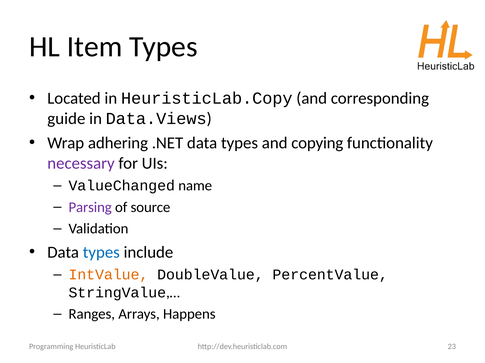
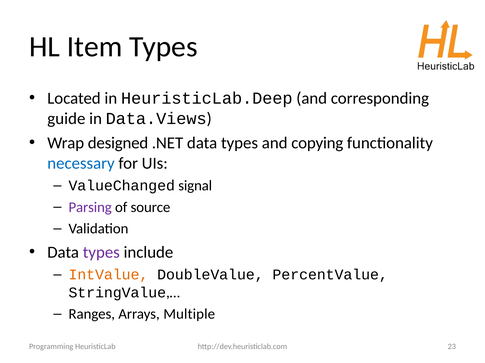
HeuristicLab.Copy: HeuristicLab.Copy -> HeuristicLab.Deep (207, 99)
adhering: adhering -> designed (118, 143)
necessary colour: purple -> blue (81, 164)
name: name -> signal (195, 186)
types colour: blue -> purple (101, 253)
Happens: Happens -> Multiple (189, 315)
